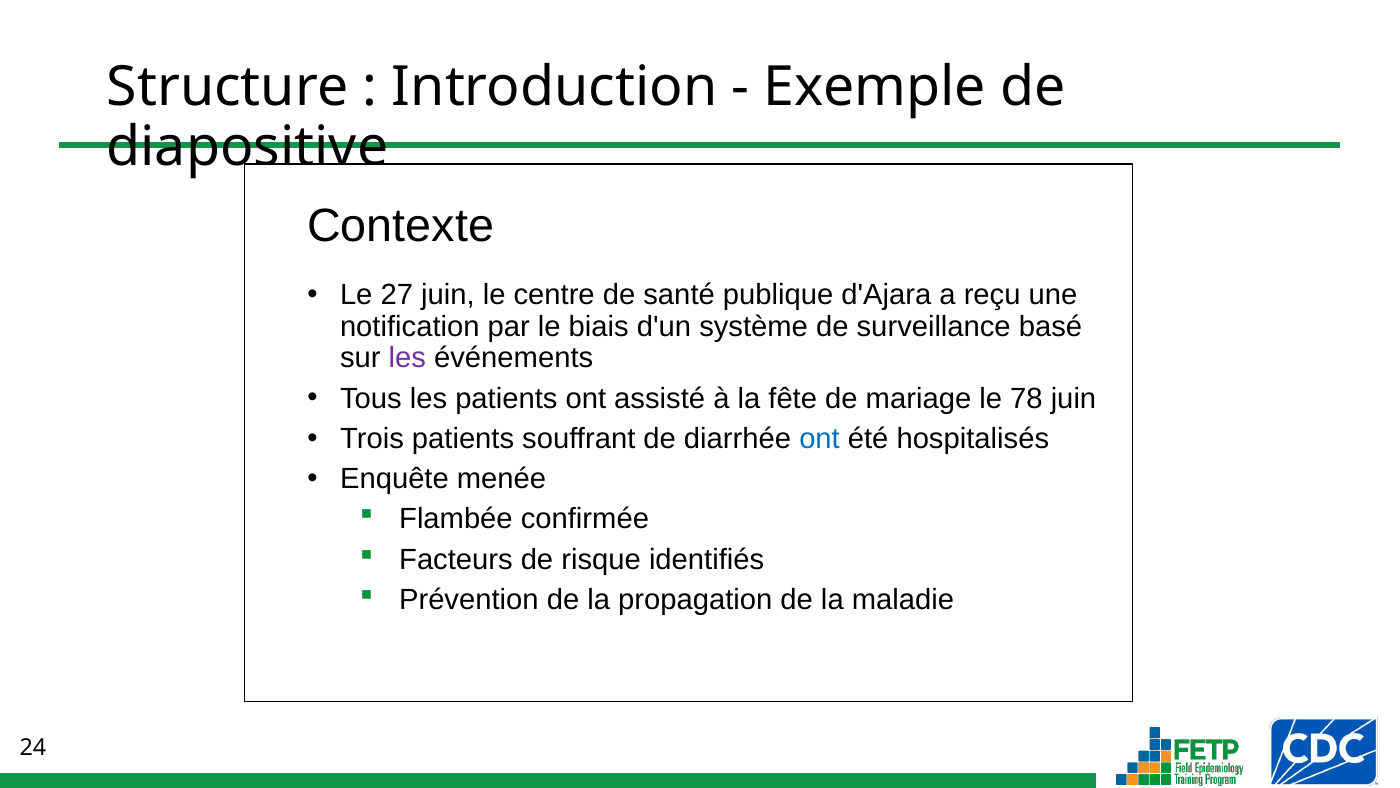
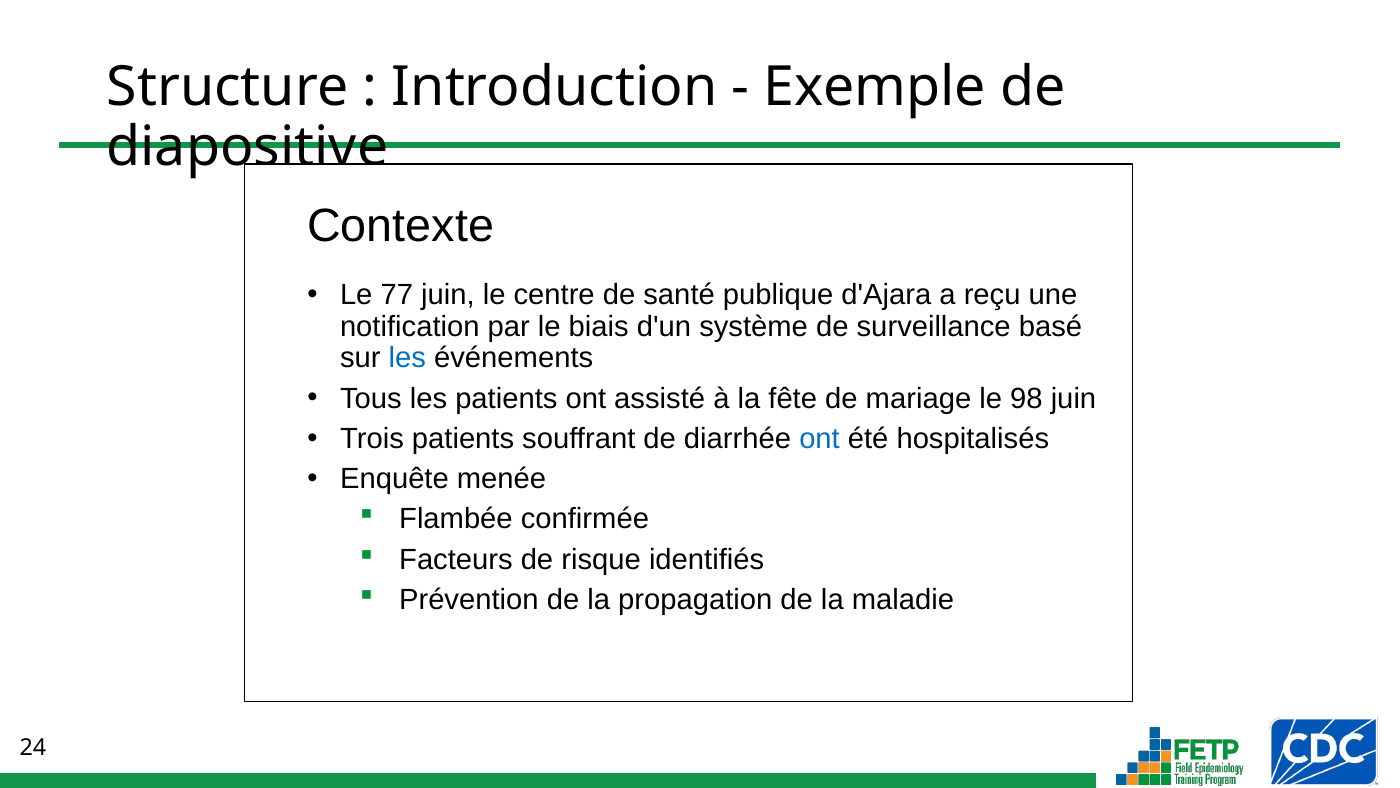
27: 27 -> 77 (397, 295)
les colour: purple -> blue (407, 358)
78: 78 -> 98 (1026, 398)
